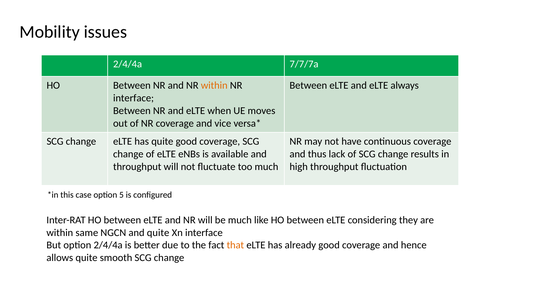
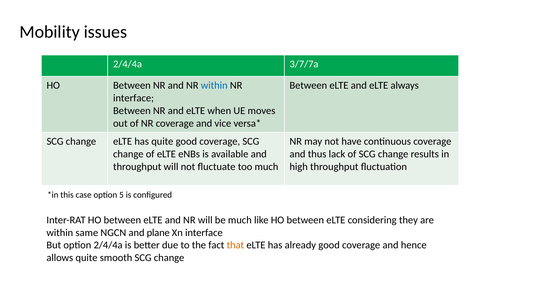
7/7/7a: 7/7/7a -> 3/7/7a (304, 64)
within colour: orange -> blue (214, 85)
and quite: quite -> plane (158, 233)
